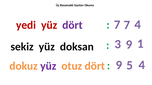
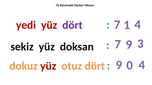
7: 7 -> 1 (127, 25)
3: 3 -> 7 (118, 44)
1: 1 -> 3 (140, 44)
yüz colour: purple -> red (48, 66)
5: 5 -> 0 (130, 66)
